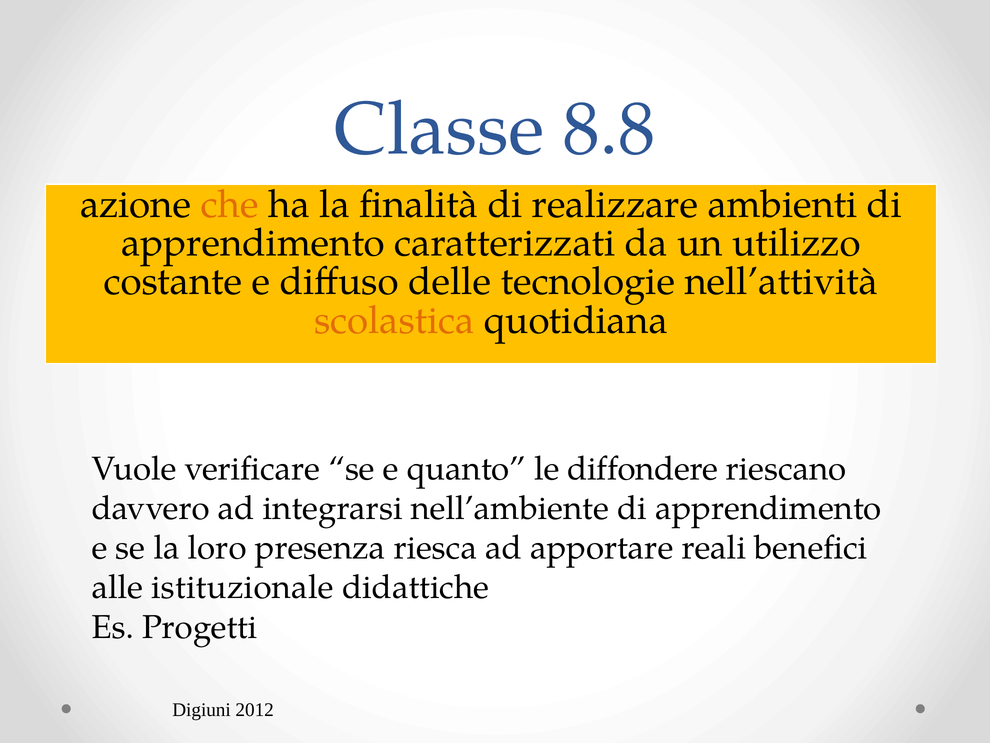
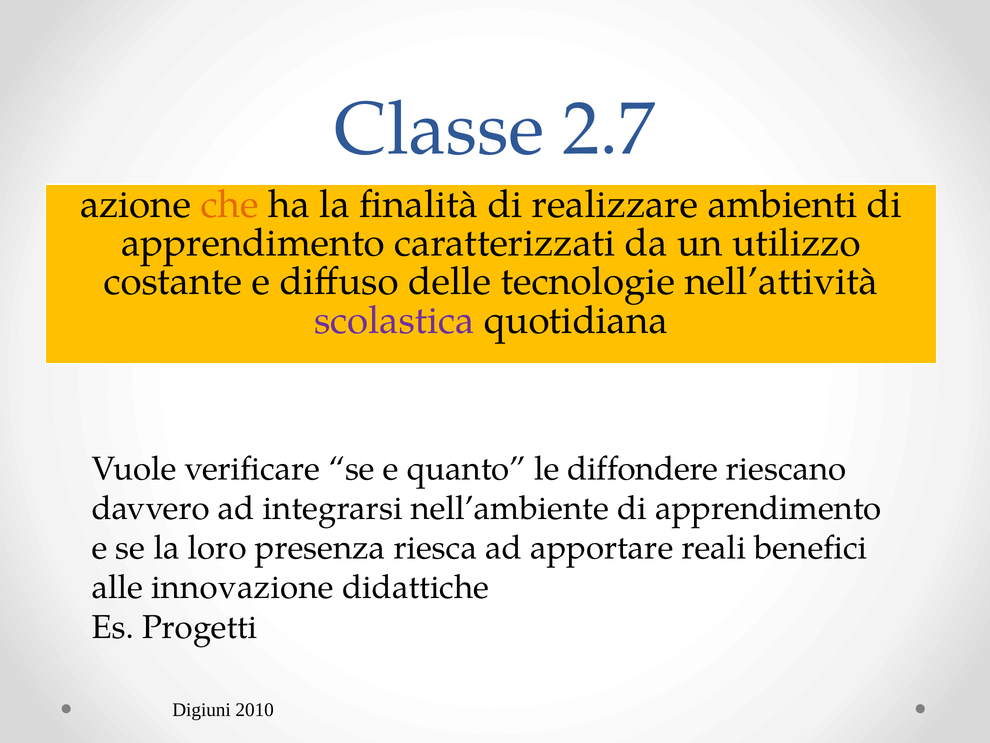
8.8: 8.8 -> 2.7 (609, 129)
scolastica colour: orange -> purple (394, 320)
istituzionale: istituzionale -> innovazione (243, 587)
2012: 2012 -> 2010 (255, 709)
